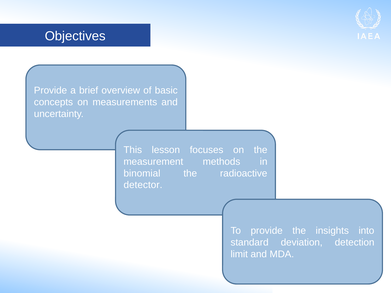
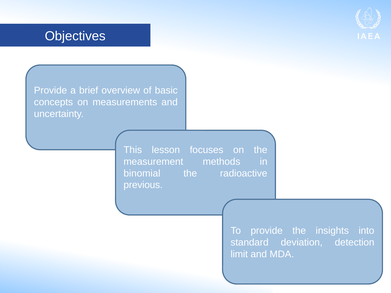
detector: detector -> previous (143, 185)
